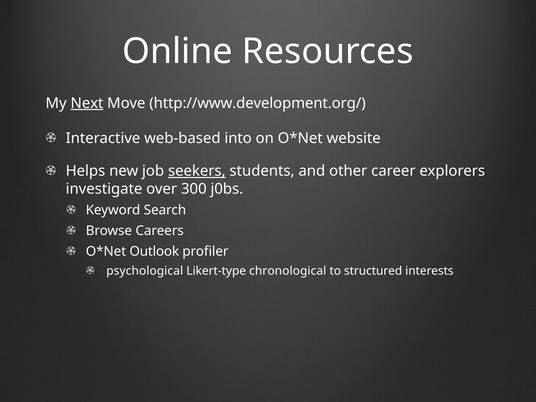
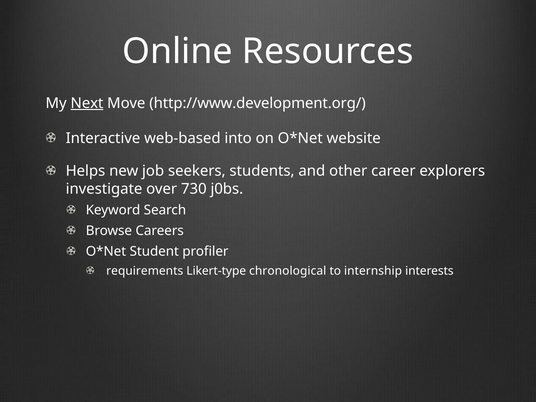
seekers underline: present -> none (197, 171)
300: 300 -> 730 (194, 189)
Outlook: Outlook -> Student (154, 251)
psychological: psychological -> requirements (145, 271)
structured: structured -> internship (373, 271)
